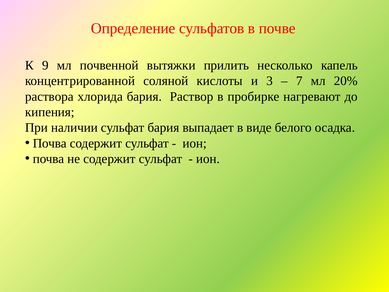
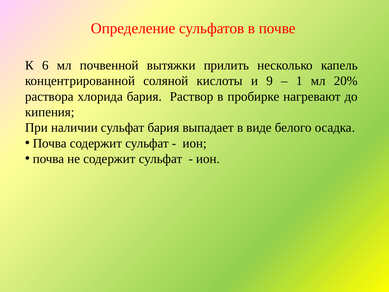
9: 9 -> 6 (45, 65)
3: 3 -> 9 (270, 81)
7: 7 -> 1 (299, 81)
